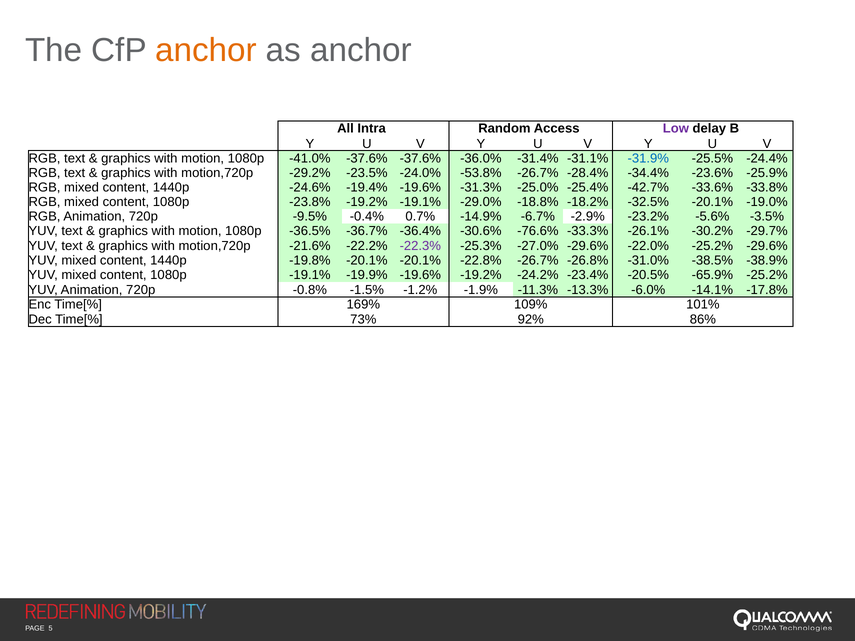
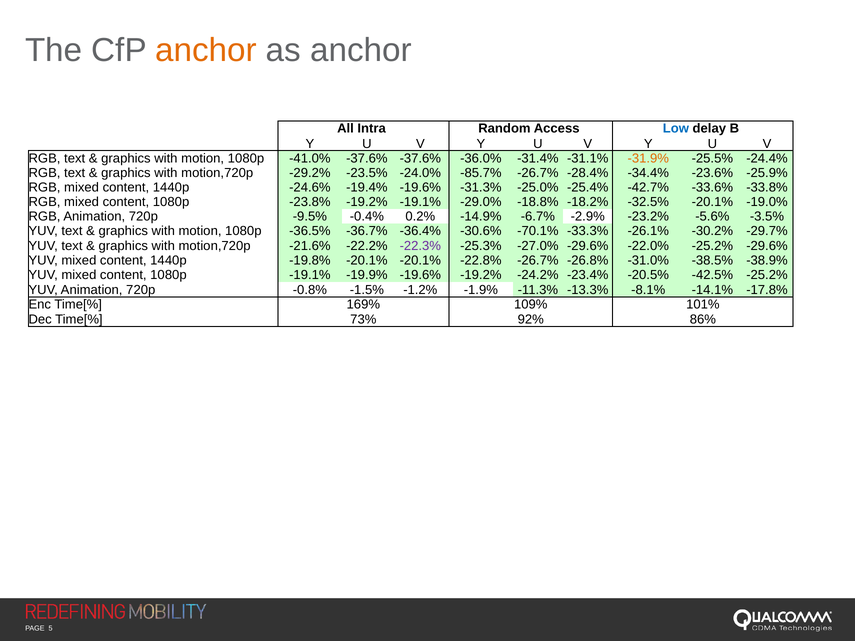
Low colour: purple -> blue (676, 129)
-31.9% colour: blue -> orange (648, 158)
-53.8%: -53.8% -> -85.7% (481, 173)
0.7%: 0.7% -> 0.2% (420, 217)
-76.6%: -76.6% -> -70.1% (538, 231)
-65.9%: -65.9% -> -42.5% (712, 275)
-6.0%: -6.0% -> -8.1% (648, 290)
